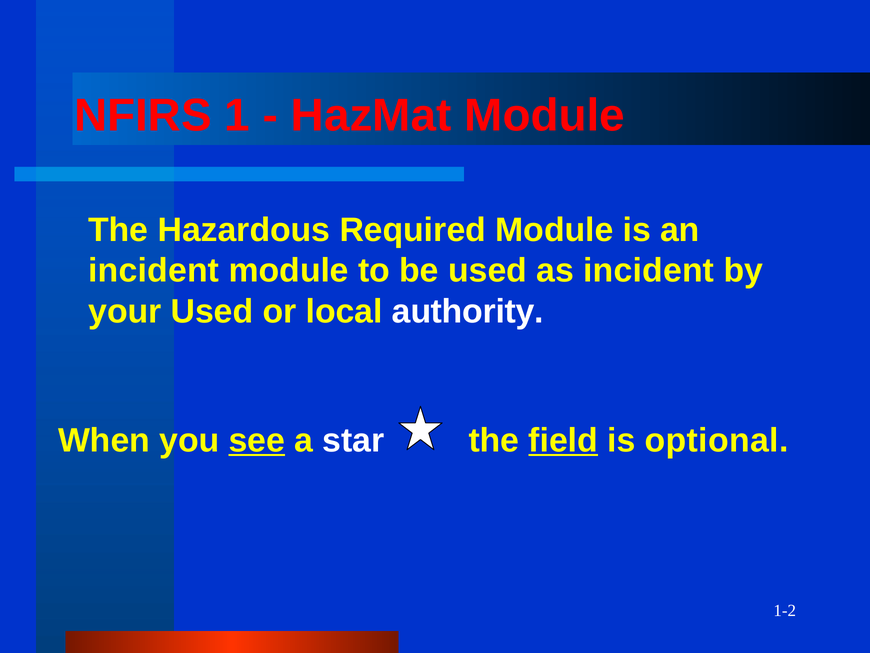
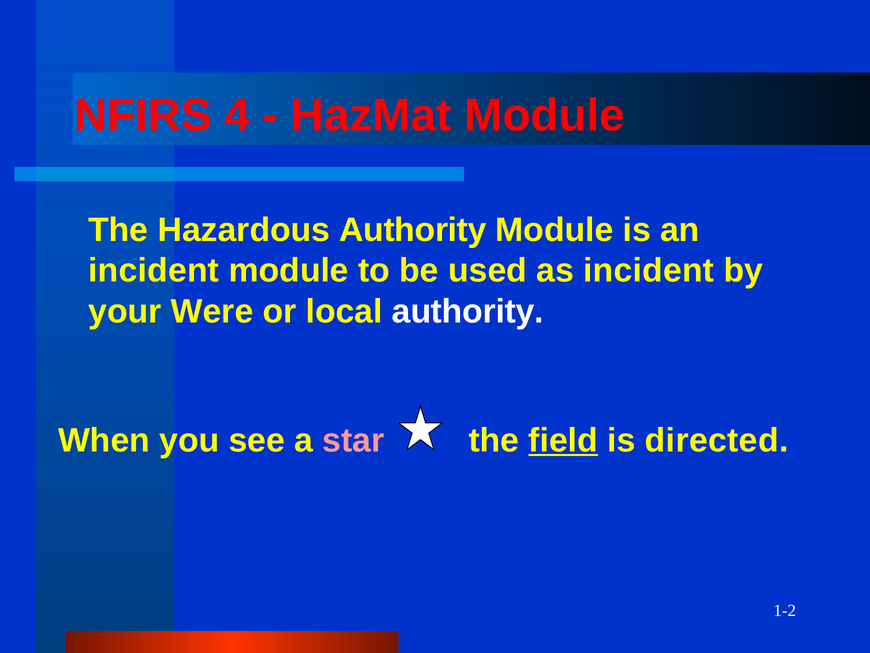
1: 1 -> 4 (237, 116)
Hazardous Required: Required -> Authority (413, 230)
your Used: Used -> Were (212, 311)
see underline: present -> none (257, 440)
star colour: white -> pink (353, 440)
optional: optional -> directed (717, 440)
